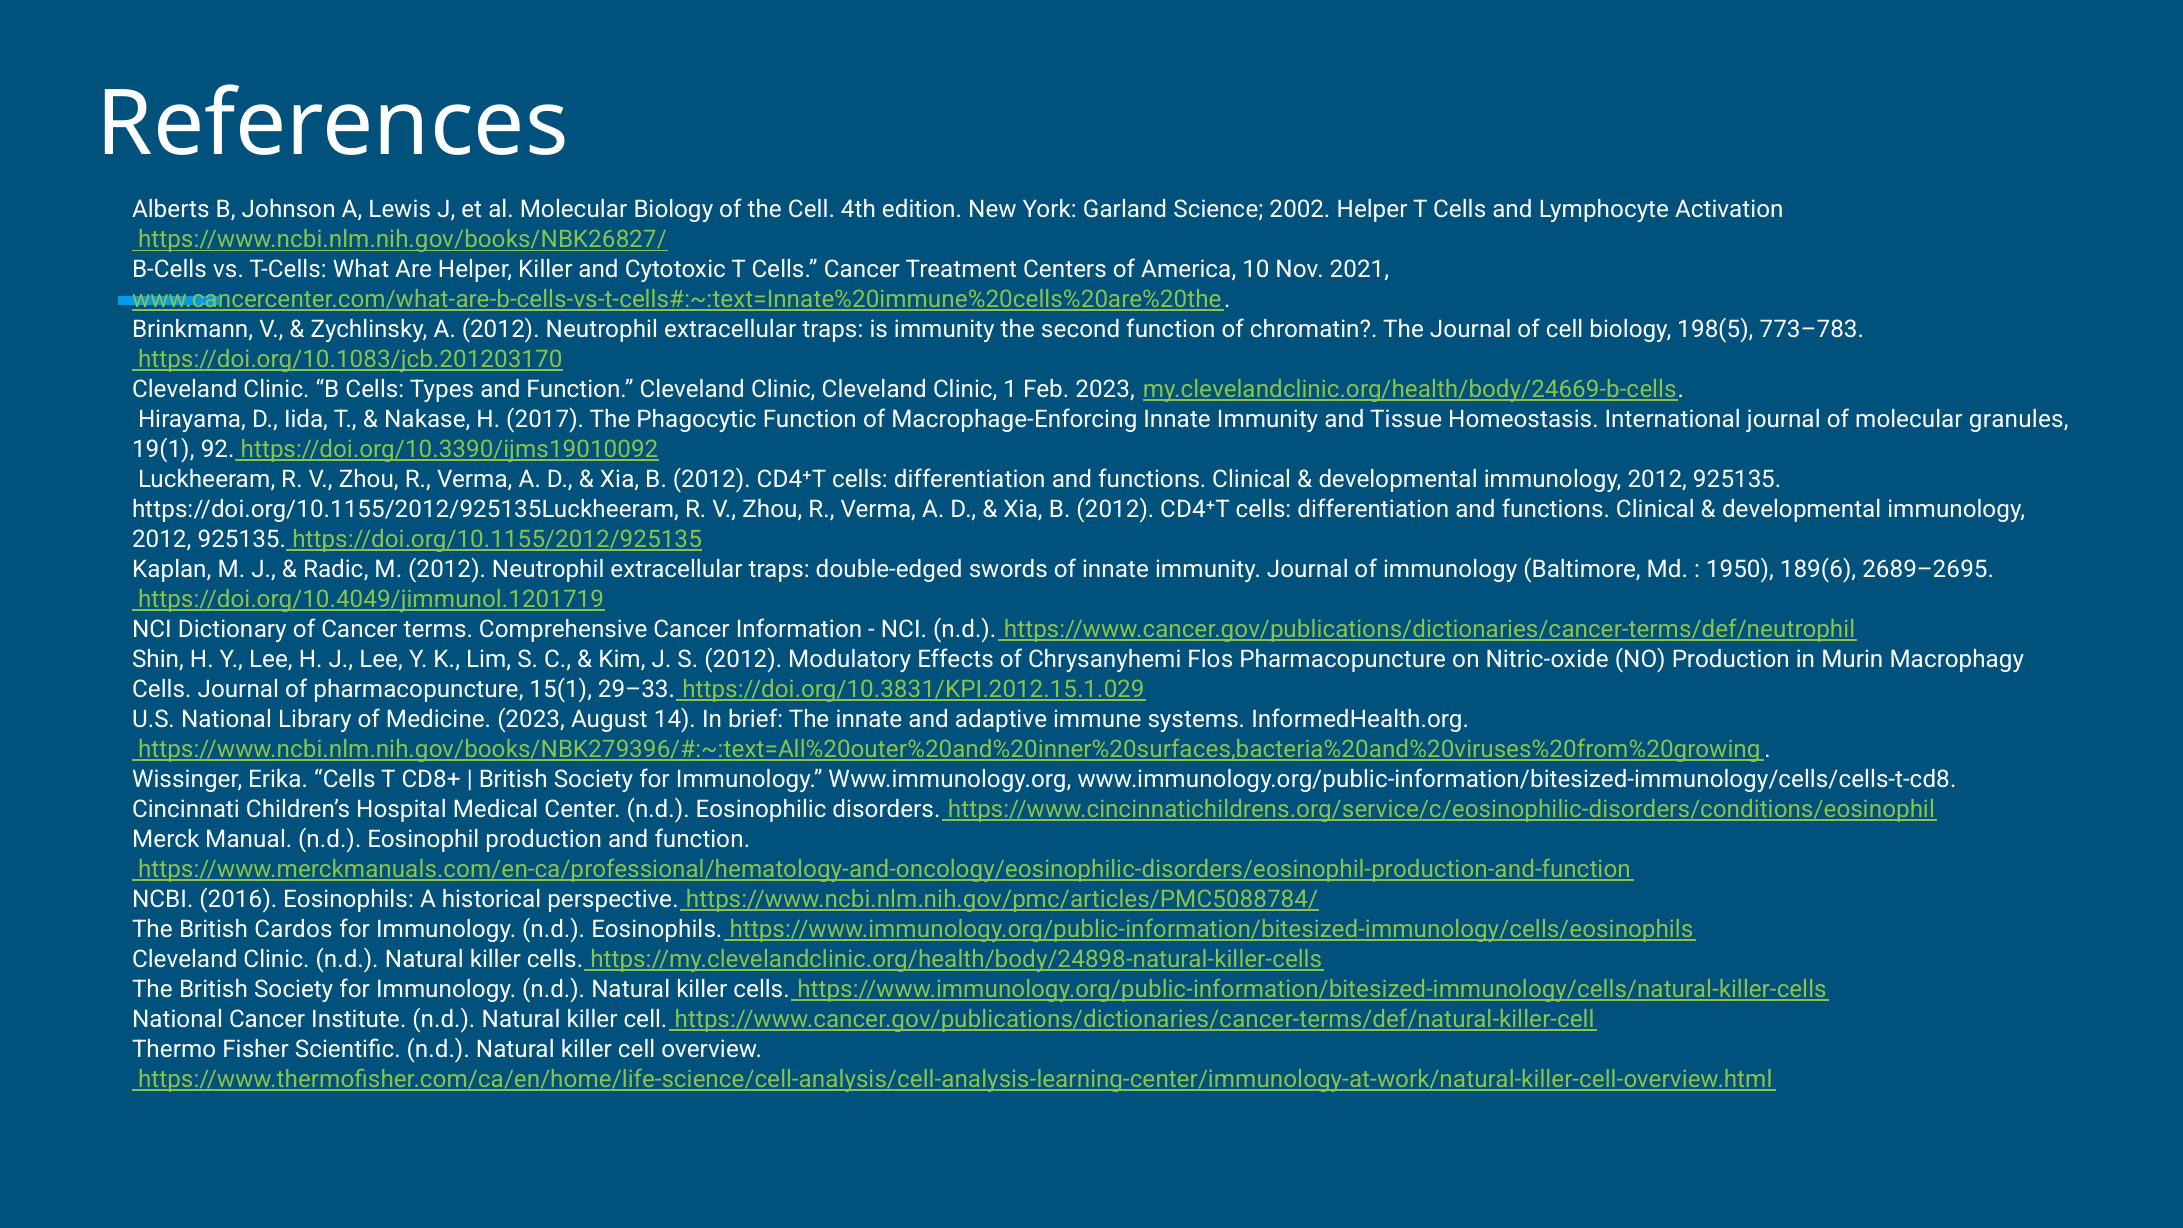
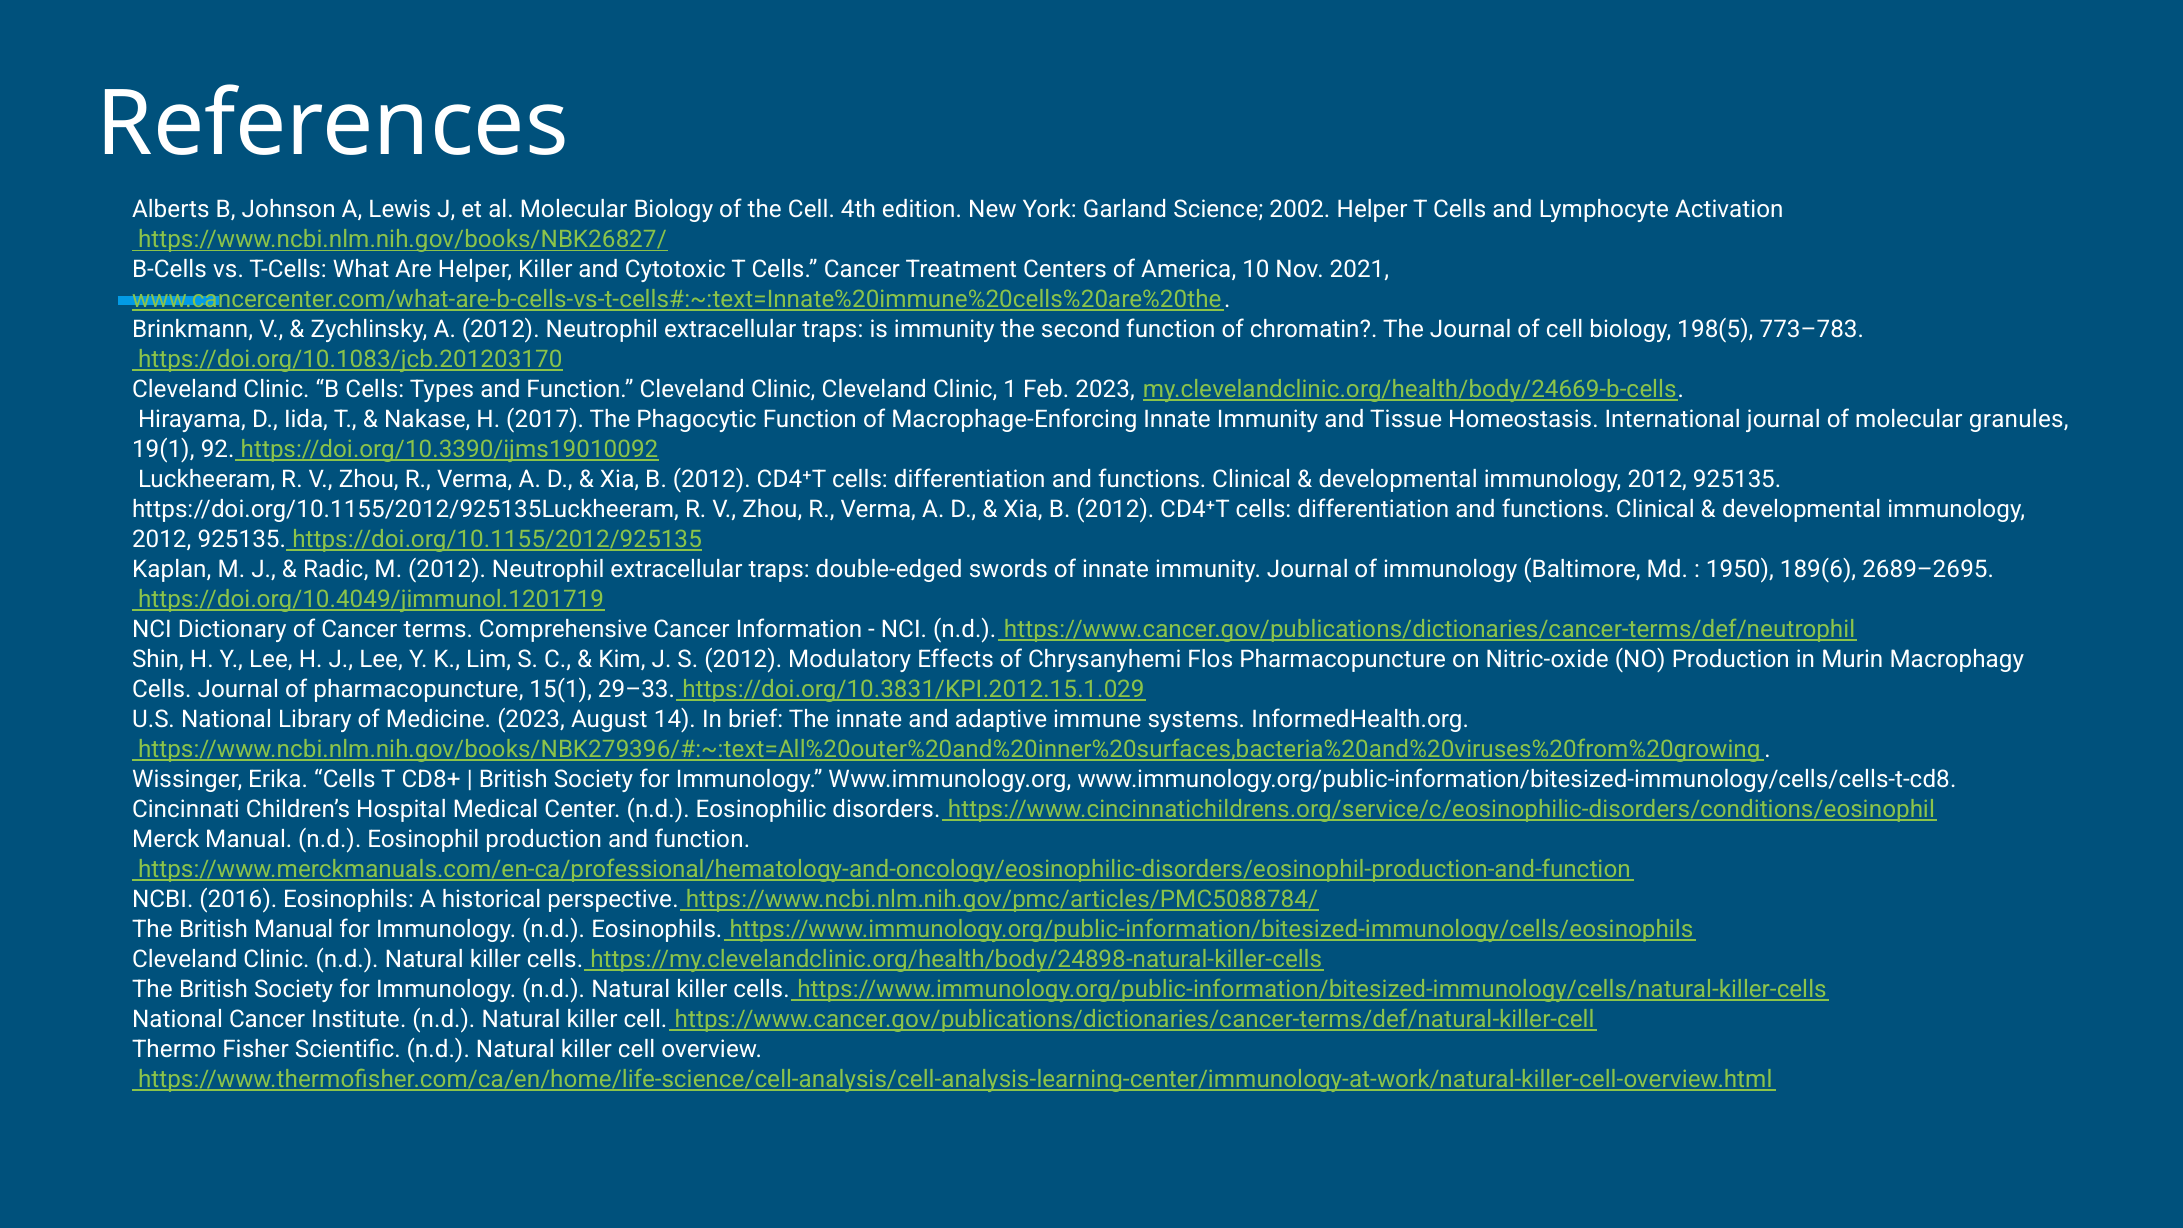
British Cardos: Cardos -> Manual (294, 930)
